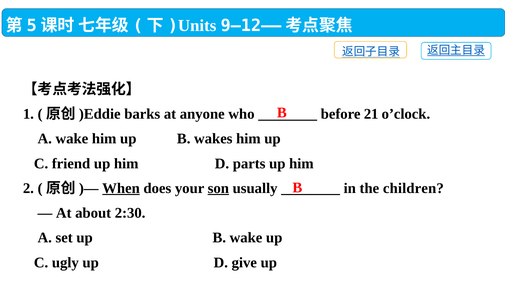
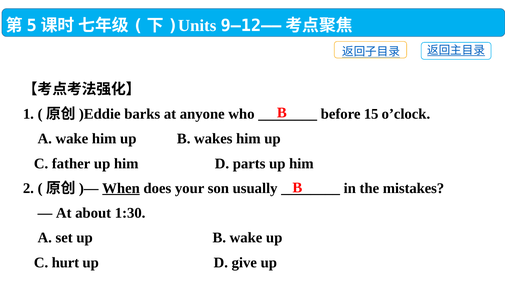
21: 21 -> 15 (371, 114)
friend: friend -> father (71, 164)
son underline: present -> none (218, 188)
children: children -> mistakes (413, 188)
2:30: 2:30 -> 1:30 (130, 213)
ugly: ugly -> hurt (65, 263)
